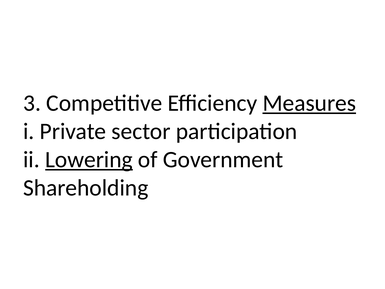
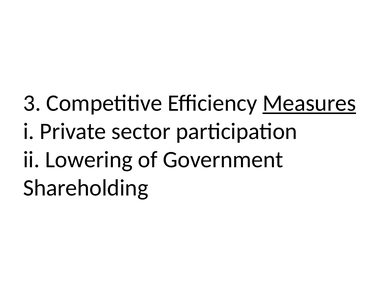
Lowering underline: present -> none (89, 160)
